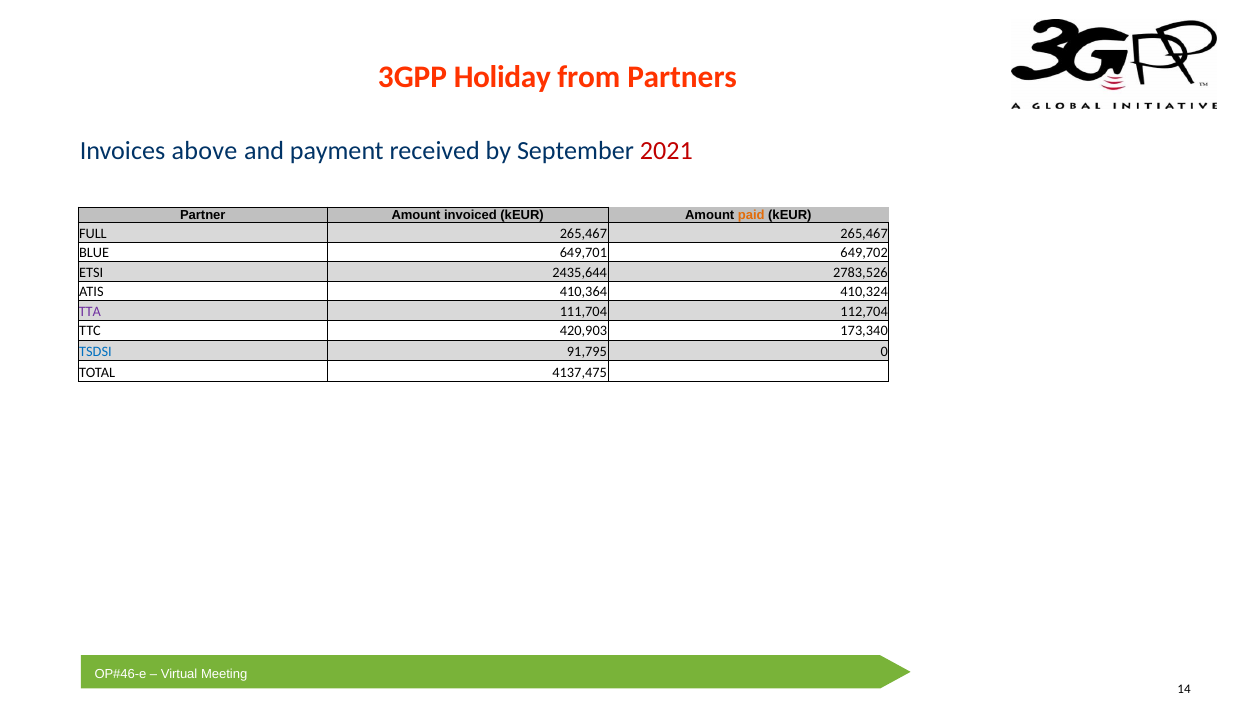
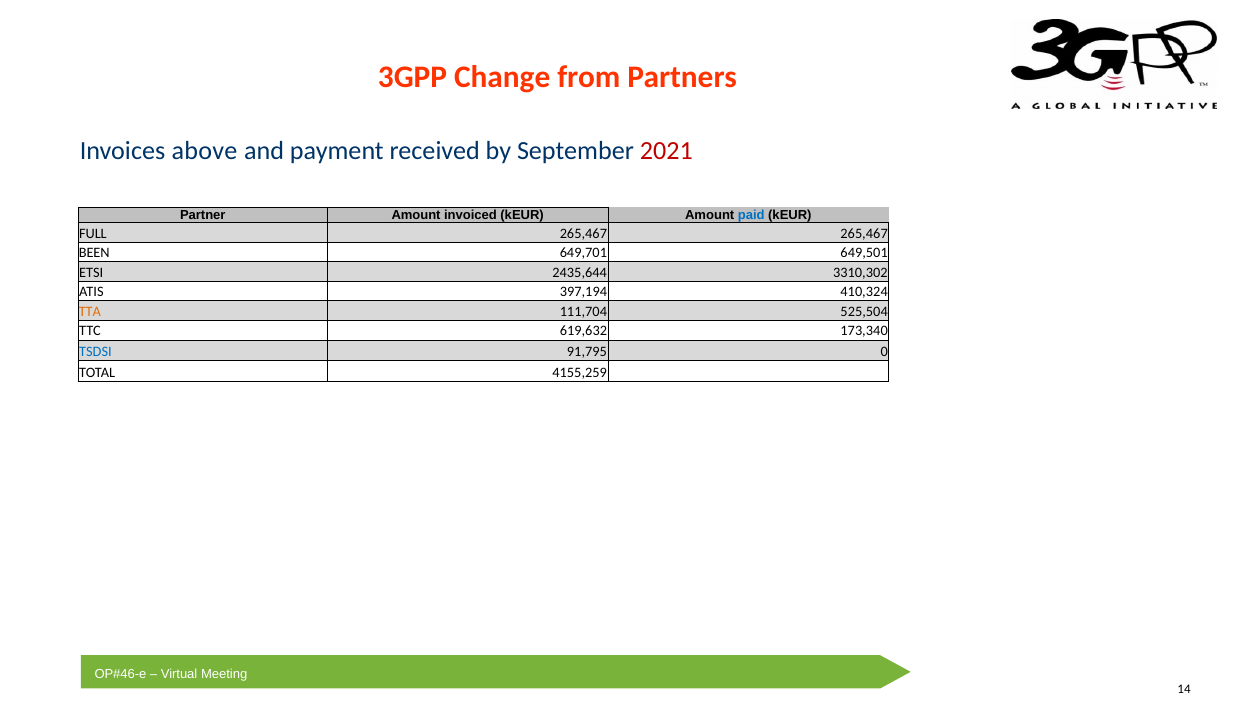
Holiday: Holiday -> Change (502, 77)
paid colour: orange -> blue (751, 215)
BLUE: BLUE -> BEEN (94, 253)
649,702: 649,702 -> 649,501 (864, 253)
2783,526: 2783,526 -> 3310,302 (860, 272)
410,364: 410,364 -> 397,194 (583, 292)
TTA colour: purple -> orange (90, 312)
112,704: 112,704 -> 525,504 (864, 312)
420,903: 420,903 -> 619,632 (583, 331)
4137,475: 4137,475 -> 4155,259 (580, 372)
